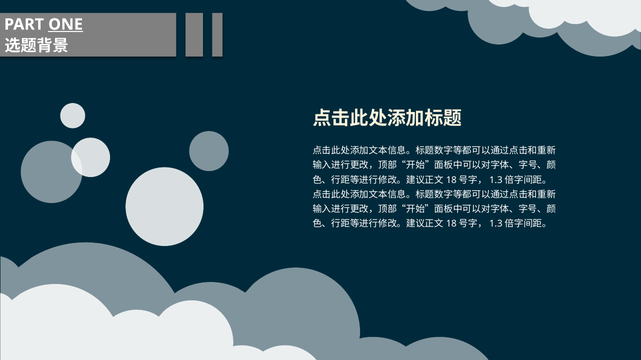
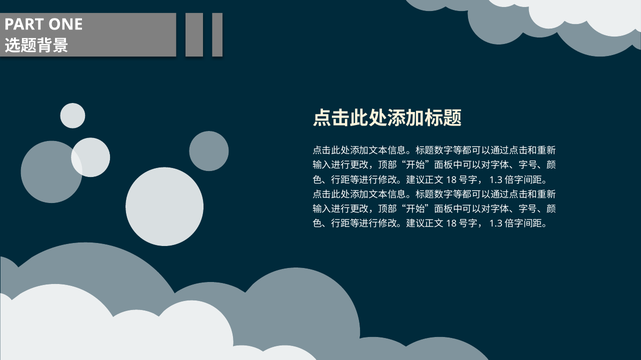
ONE underline: present -> none (66, 24)
